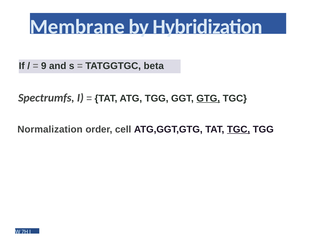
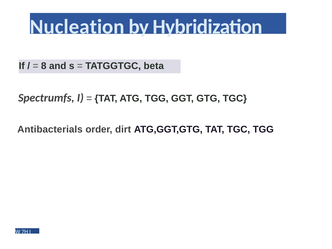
Membrane: Membrane -> Nucleation (77, 27)
9: 9 -> 8 (44, 66)
GTG underline: present -> none (208, 98)
Normalization: Normalization -> Antibacterials (50, 129)
cell: cell -> dirt (123, 129)
TGC underline: present -> none (239, 129)
